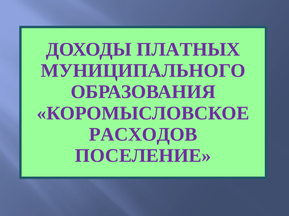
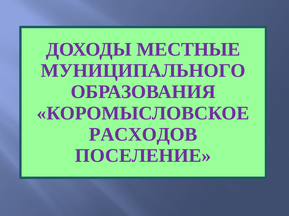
ПЛАТНЫХ: ПЛАТНЫХ -> МЕСТНЫЕ (188, 50)
